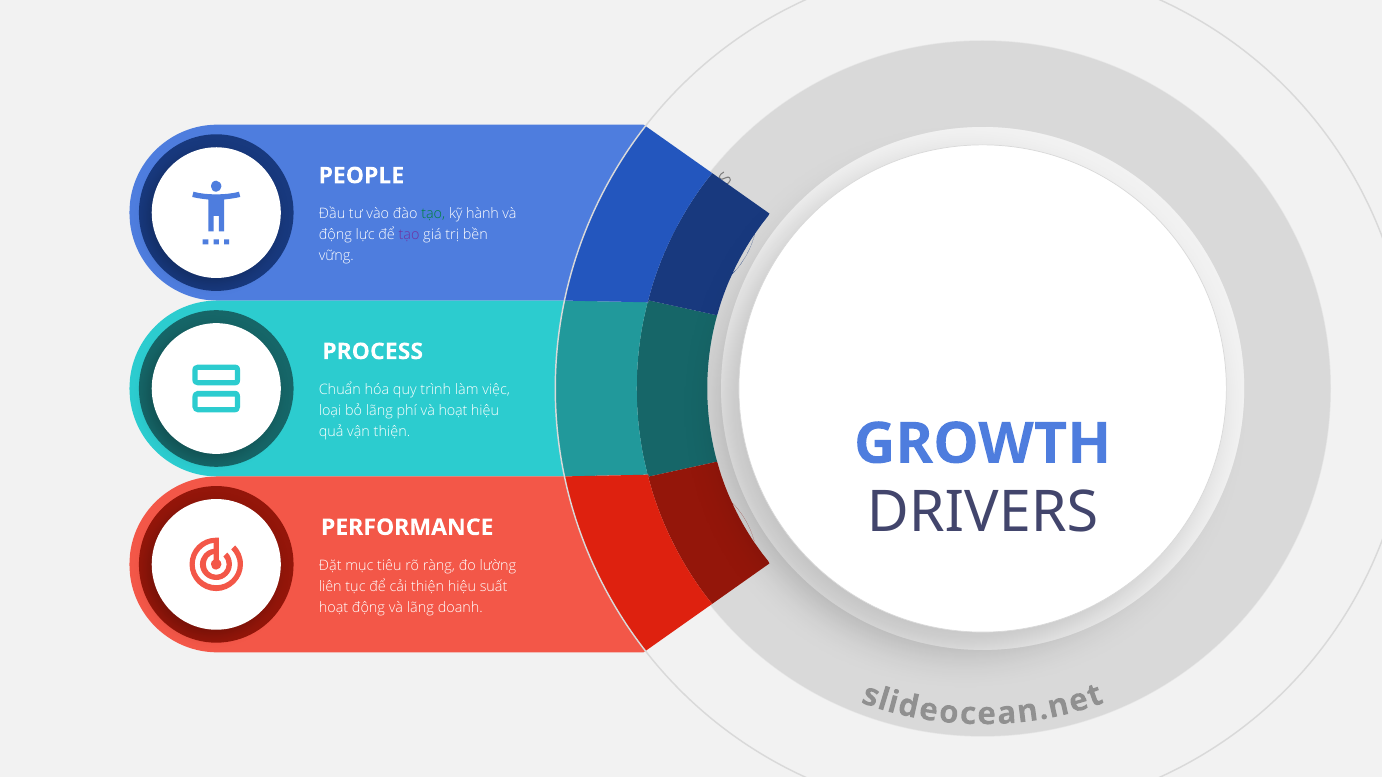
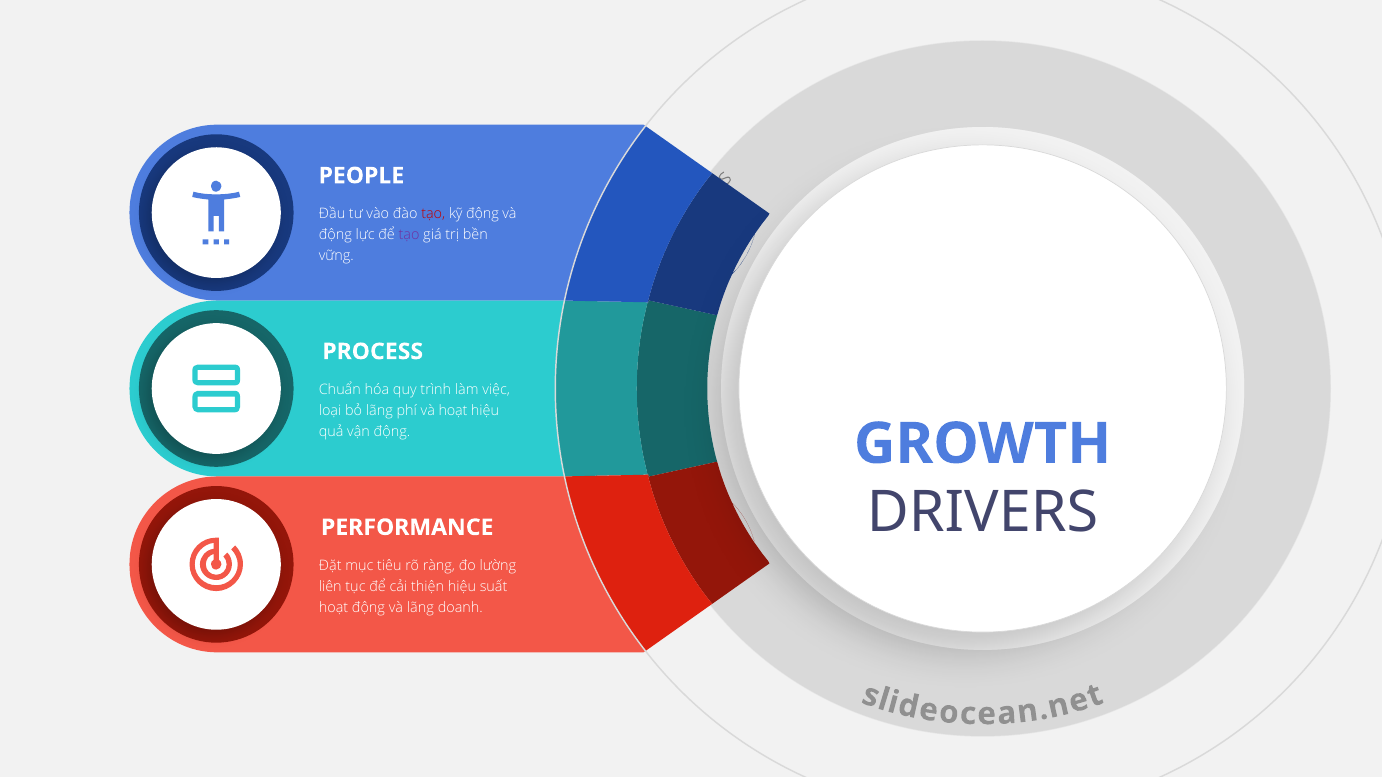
tạo colour: green -> red (433, 214)
kỹ hành: hành -> động (483, 214)
vận thiện: thiện -> động (392, 432)
